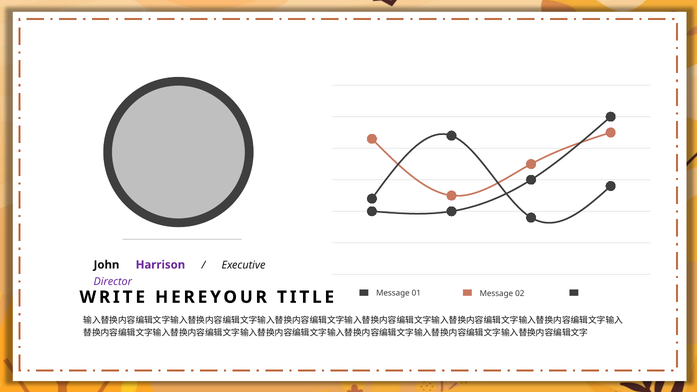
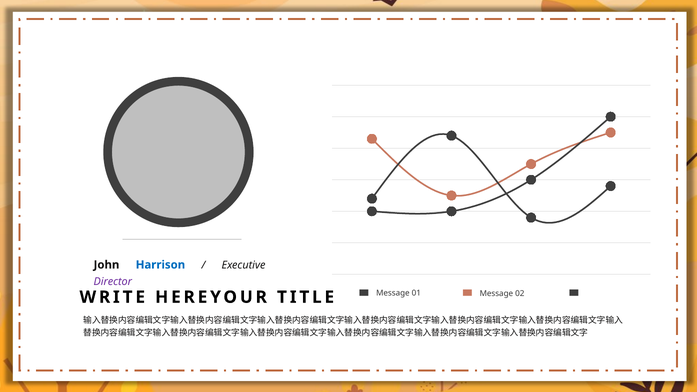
Harrison colour: purple -> blue (160, 265)
